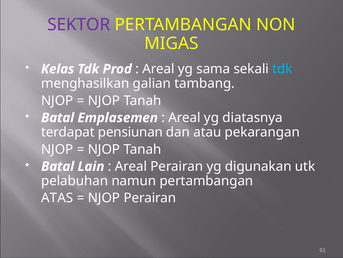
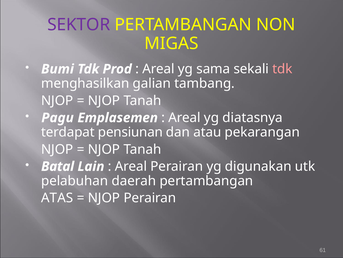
Kelas: Kelas -> Bumi (58, 69)
tdk colour: light blue -> pink (282, 69)
Batal: Batal -> Pagu (58, 117)
namun: namun -> daerah (134, 180)
